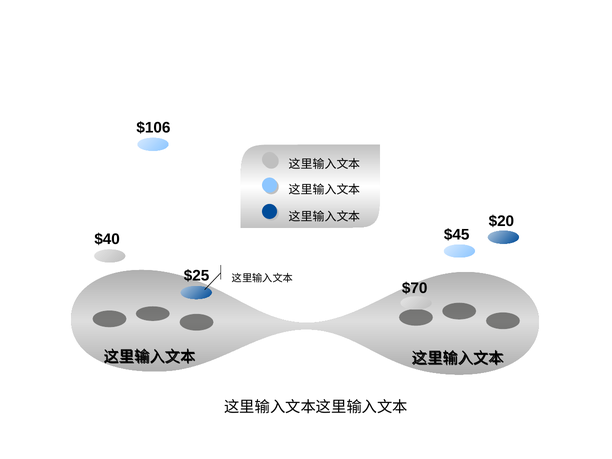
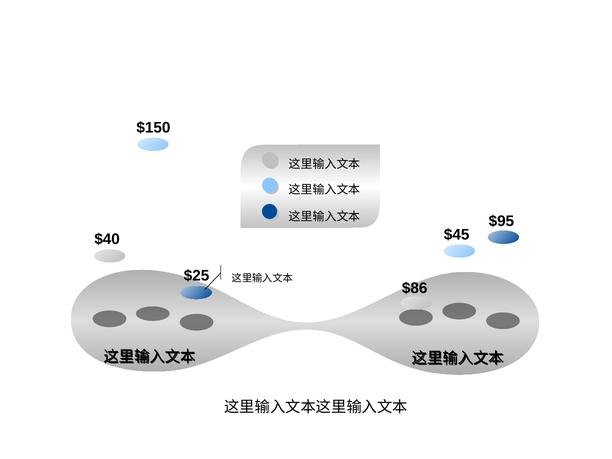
$106: $106 -> $150 (153, 128)
$20: $20 -> $95 (501, 221)
$70: $70 -> $86 (415, 288)
